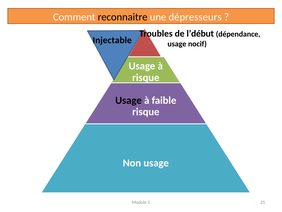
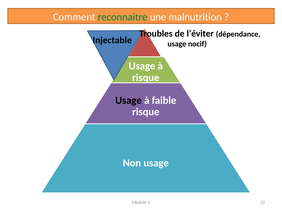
reconnaitre colour: black -> green (123, 17)
dépresseurs: dépresseurs -> malnutrition (195, 17)
l’début: l’début -> l’éviter (200, 33)
